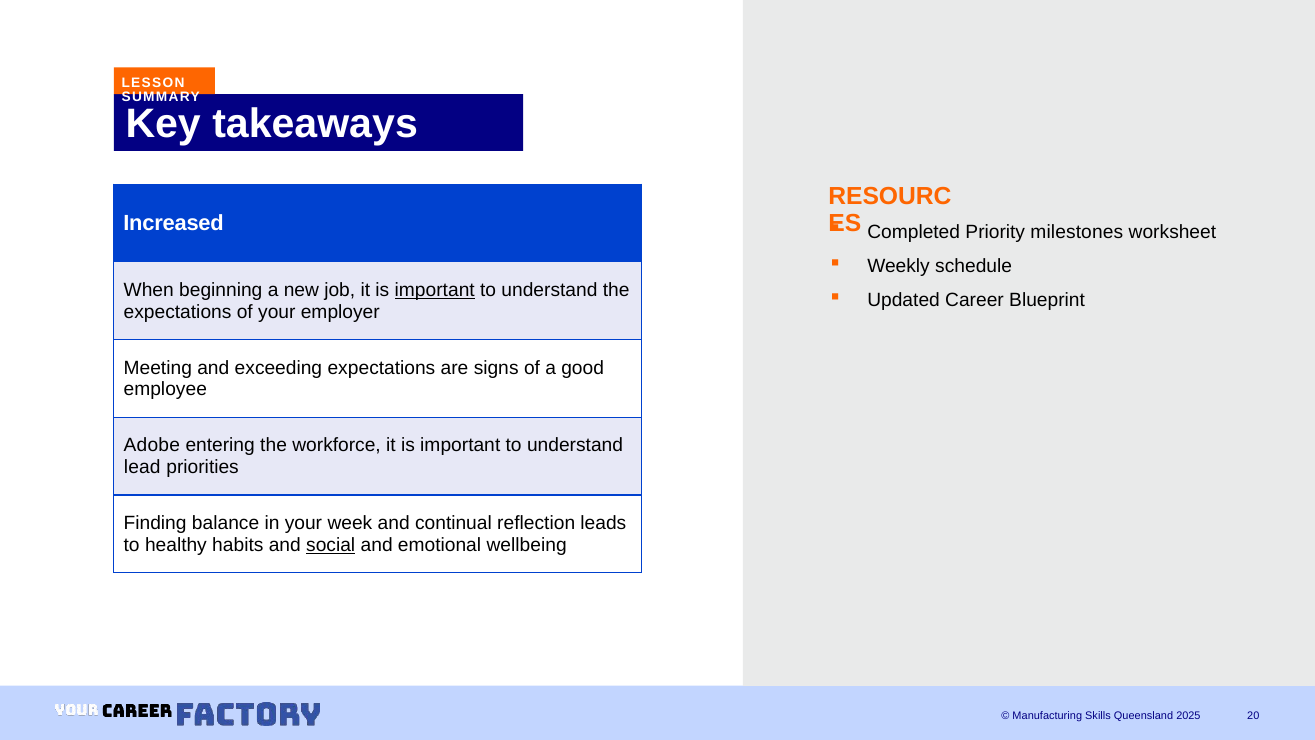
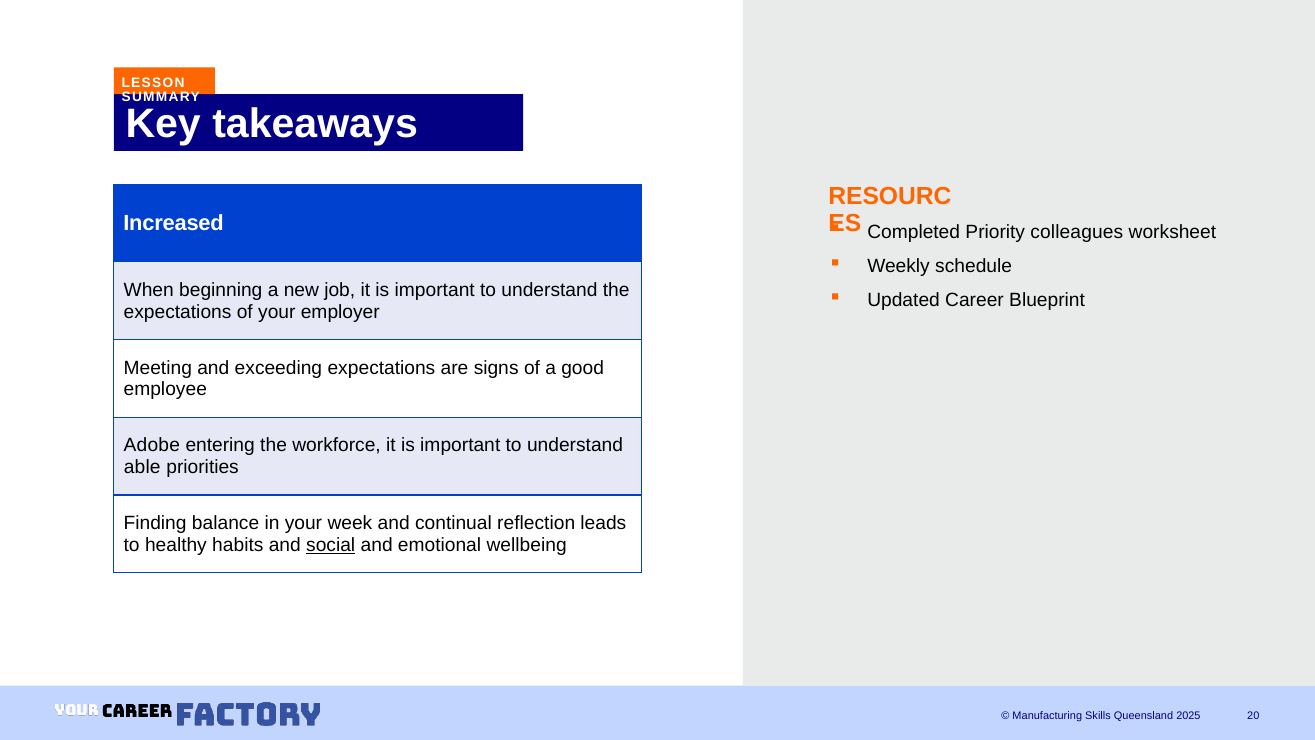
milestones: milestones -> colleagues (1077, 232)
important underline: present -> none (435, 290)
lead: lead -> able (142, 467)
